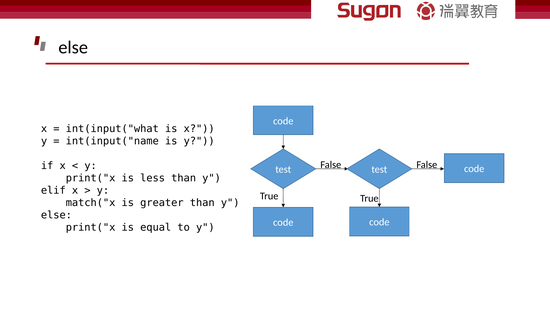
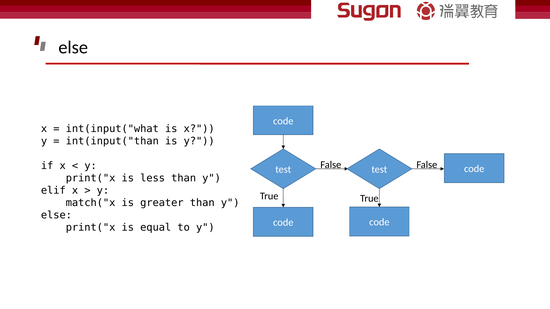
int(input("name: int(input("name -> int(input("than (112, 141)
